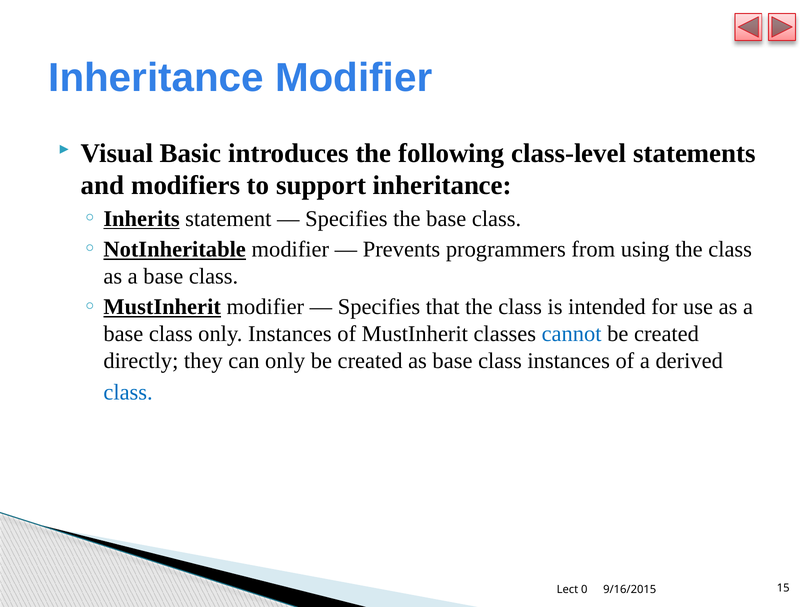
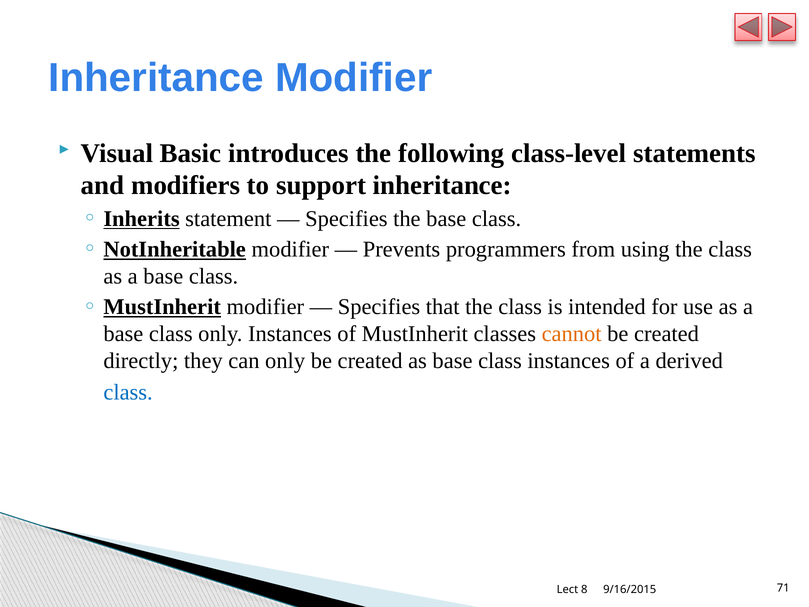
cannot colour: blue -> orange (572, 334)
0: 0 -> 8 (584, 589)
15: 15 -> 71 (783, 588)
